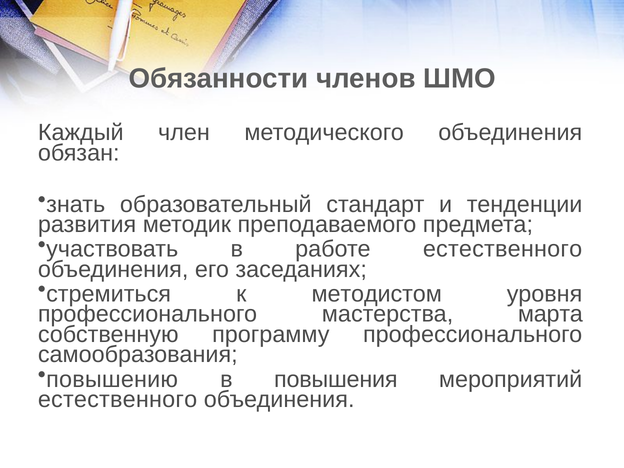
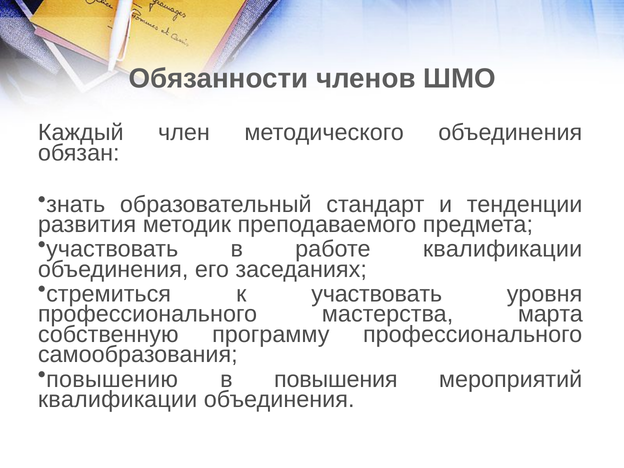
работе естественного: естественного -> квалификации (503, 249)
к методистом: методистом -> участвовать (377, 294)
естественного: естественного -> квалификации (118, 400)
